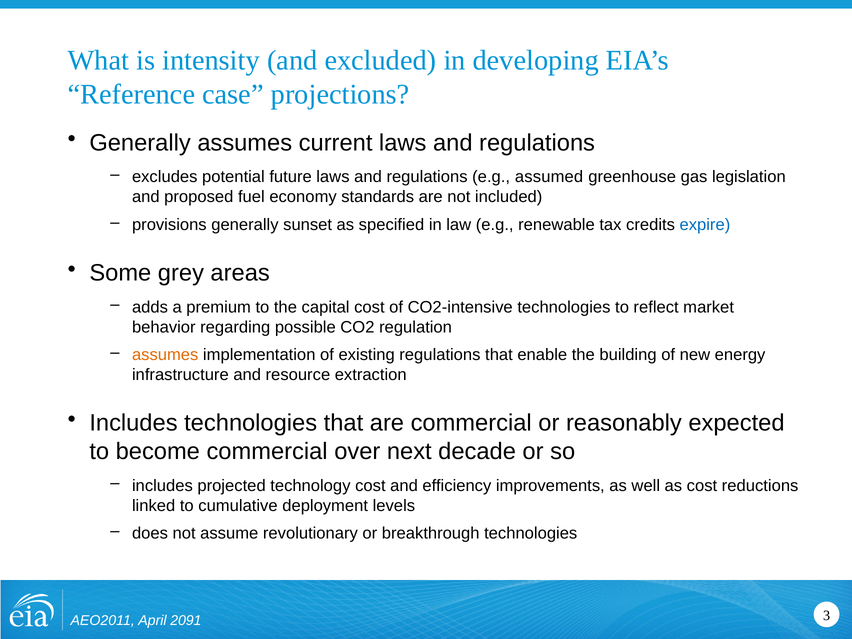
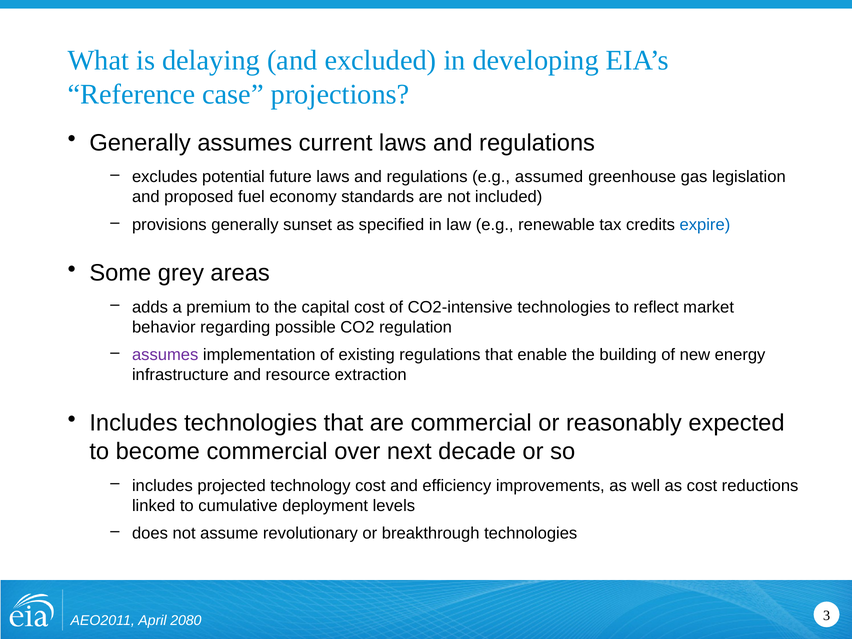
intensity: intensity -> delaying (211, 60)
assumes colour: orange -> purple (165, 355)
2091: 2091 -> 2080 (186, 621)
